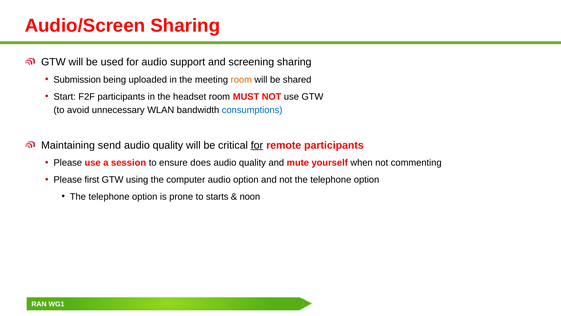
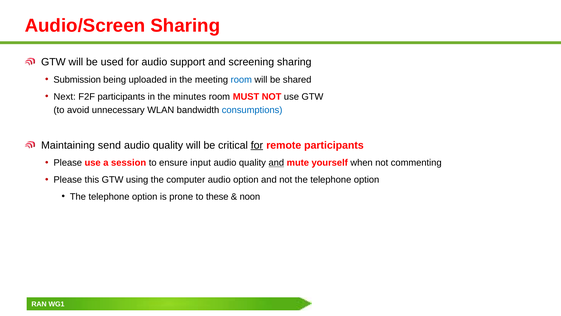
room colour: orange -> blue (241, 80)
Start: Start -> Next (65, 97)
headset: headset -> minutes (190, 97)
does: does -> input (201, 163)
and underline: none -> present (276, 163)
first: first -> this (92, 180)
starts: starts -> these (217, 197)
